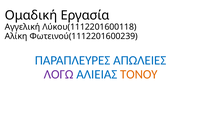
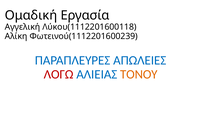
ΛΟΓΩ colour: purple -> red (59, 74)
